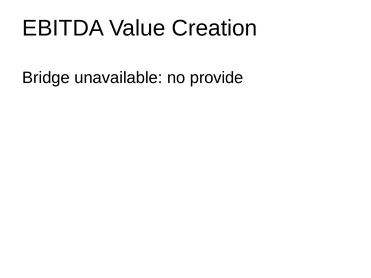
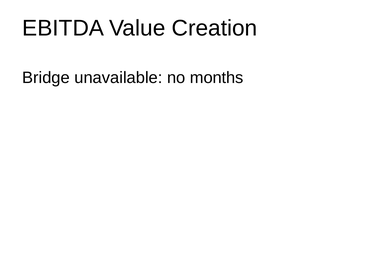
provide: provide -> months (217, 78)
